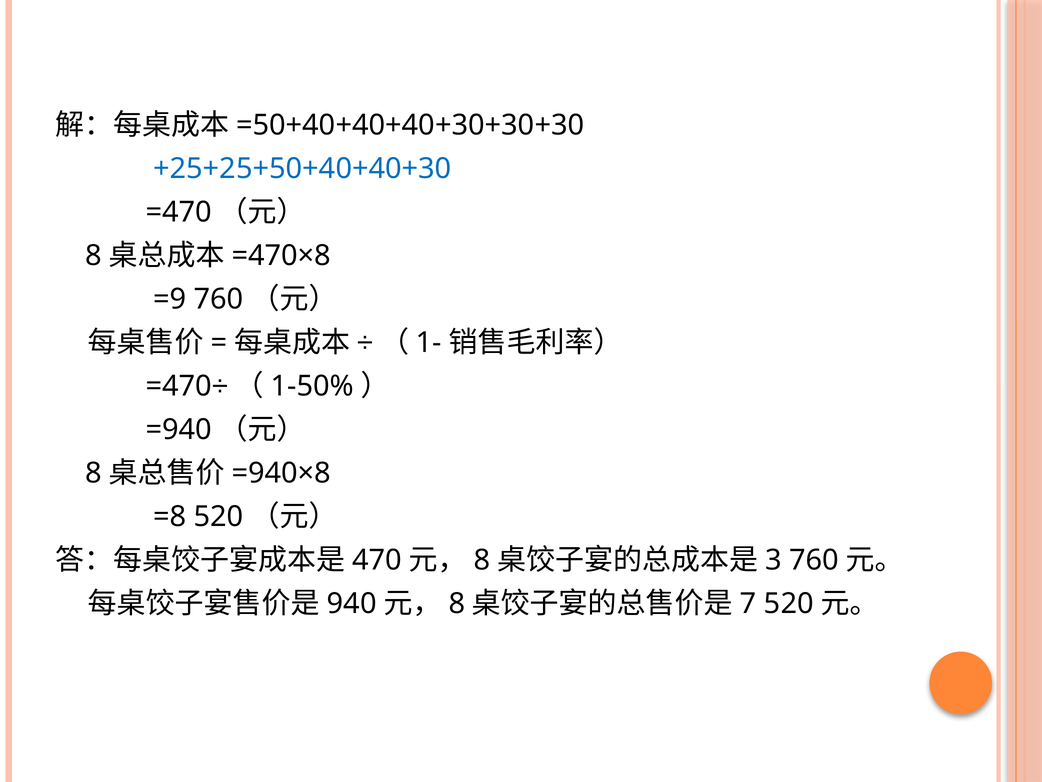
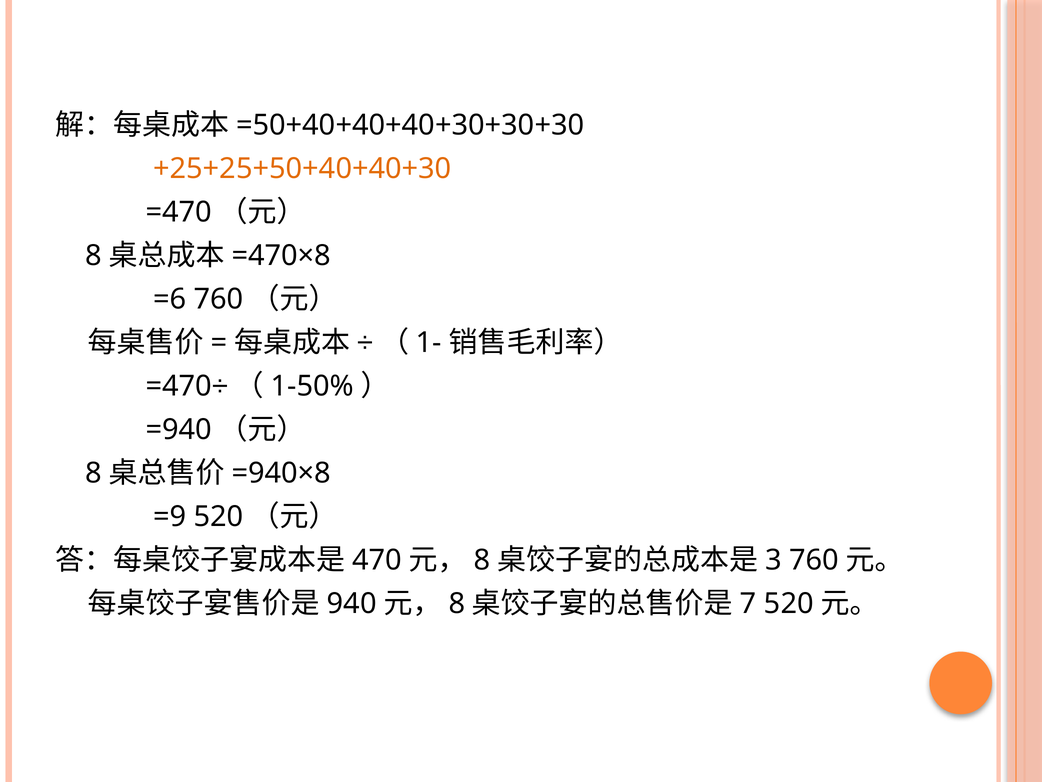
+25+25+50+40+40+30 colour: blue -> orange (302, 169)
=9: =9 -> =6 (170, 299)
=8: =8 -> =9 (170, 516)
